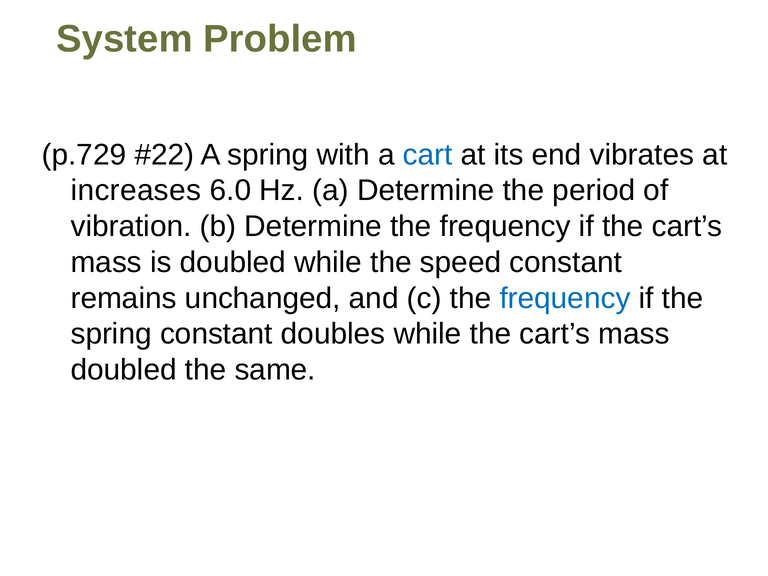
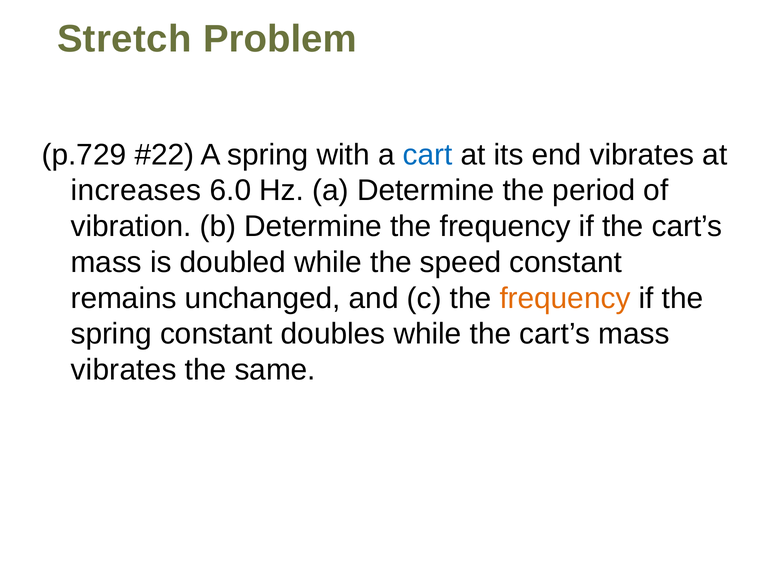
System: System -> Stretch (124, 39)
frequency colour: blue -> orange (565, 298)
doubled: doubled -> vibrates (124, 370)
